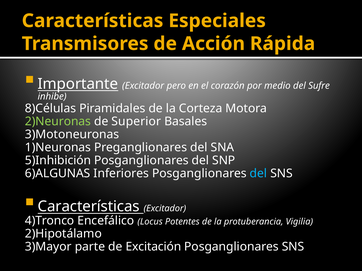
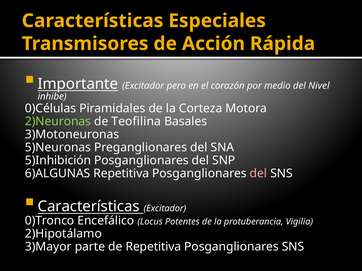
Sufre: Sufre -> Nivel (319, 86)
8)Células: 8)Células -> 0)Células (51, 109)
Superior: Superior -> Teofilina (136, 122)
1)Neuronas: 1)Neuronas -> 5)Neuronas (58, 148)
6)ALGUNAS Inferiores: Inferiores -> Repetitiva (121, 174)
del colour: light blue -> pink (258, 174)
4)Tronco: 4)Tronco -> 0)Tronco (50, 221)
de Excitación: Excitación -> Repetitiva (153, 247)
